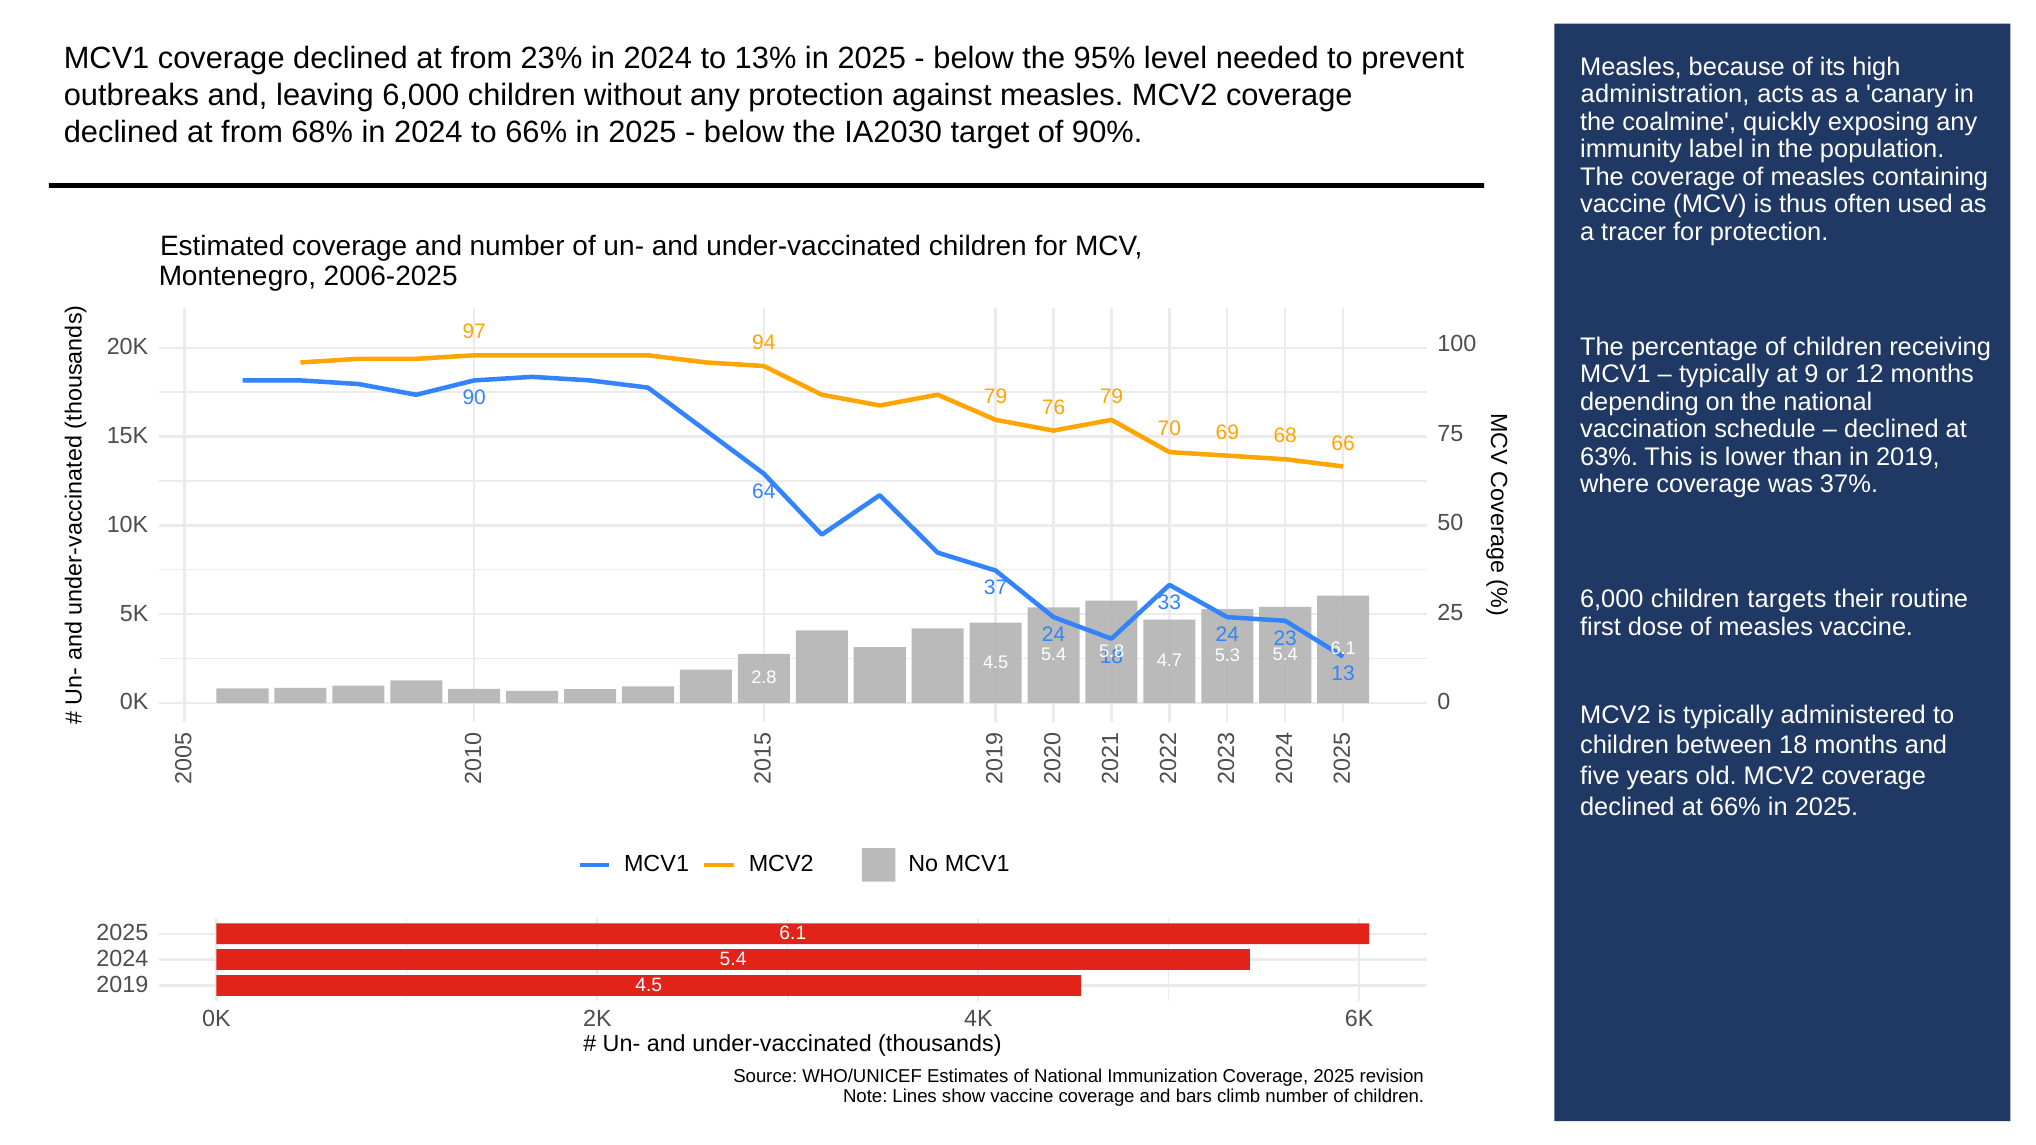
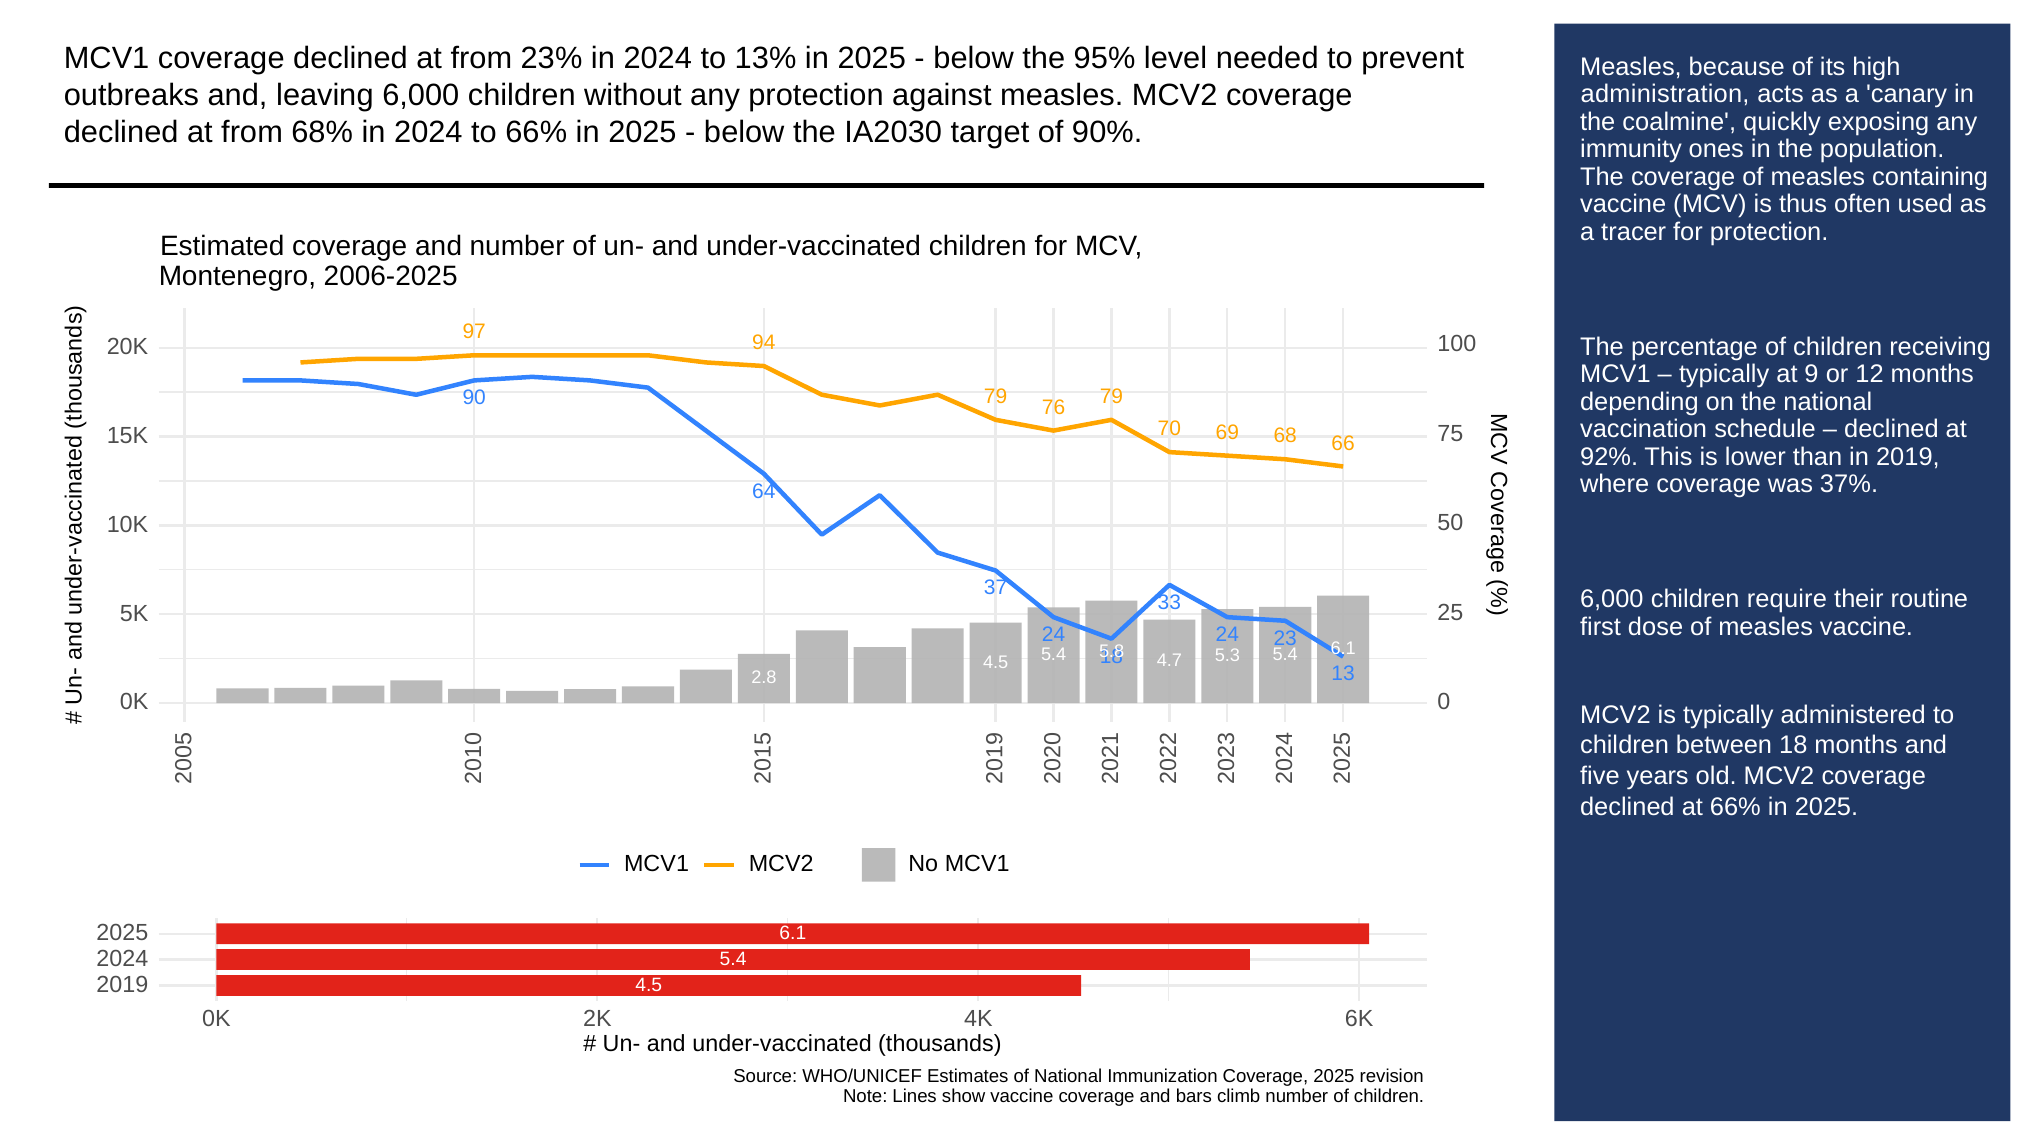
label: label -> ones (1716, 149)
63%: 63% -> 92% (1609, 457)
targets: targets -> require (1787, 599)
